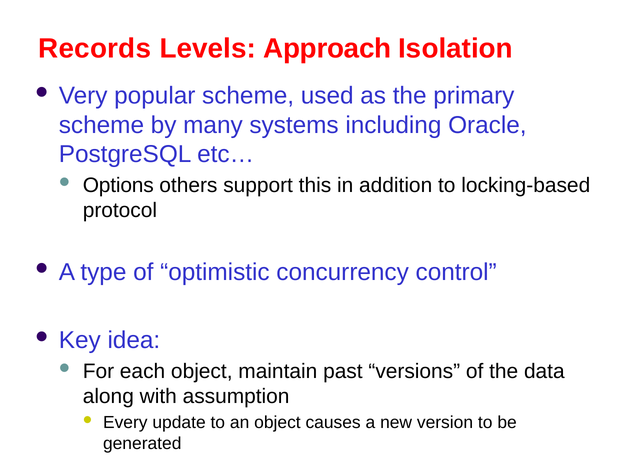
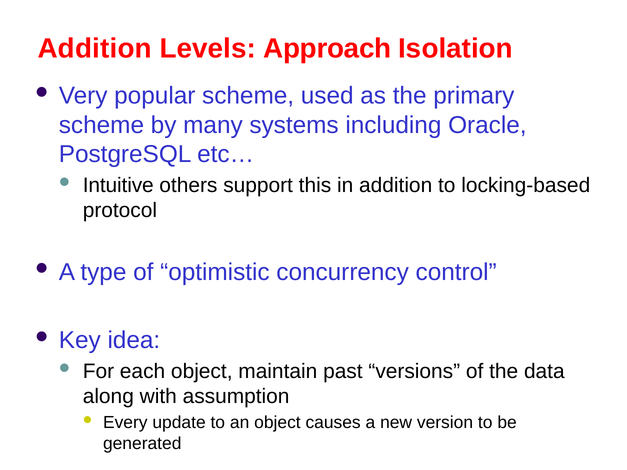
Records: Records -> Addition (95, 49)
Options: Options -> Intuitive (118, 186)
